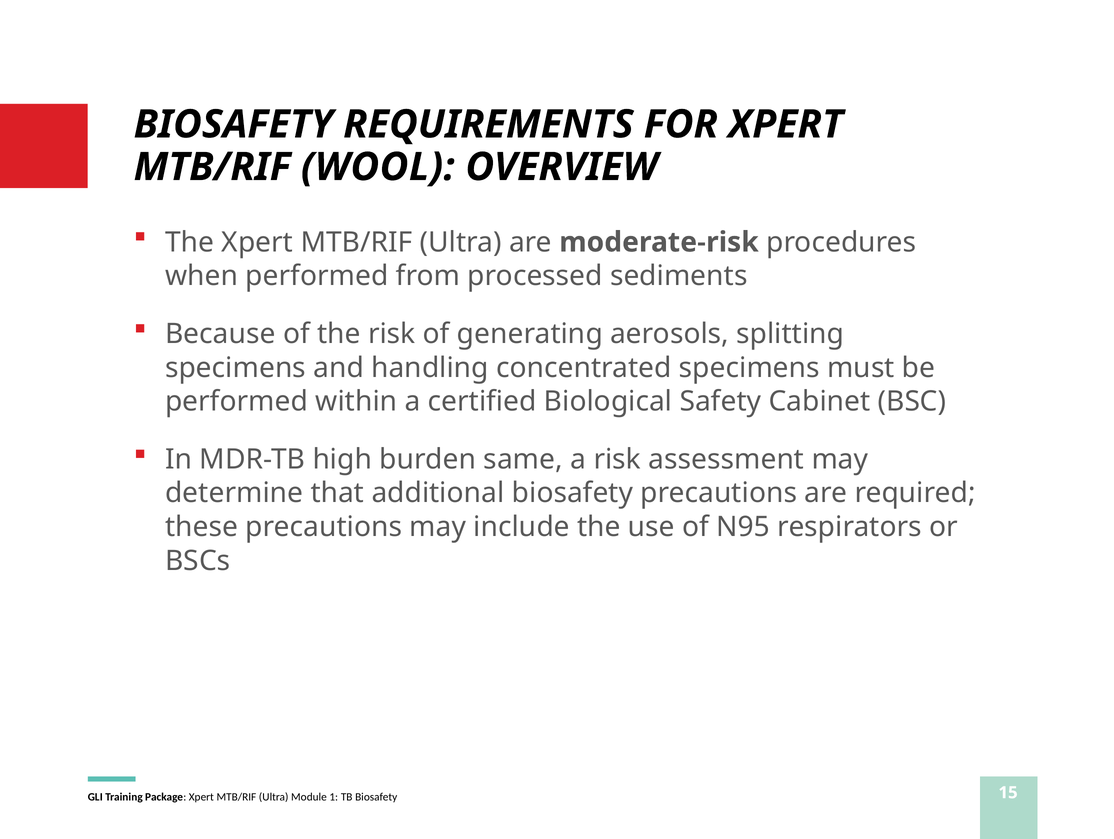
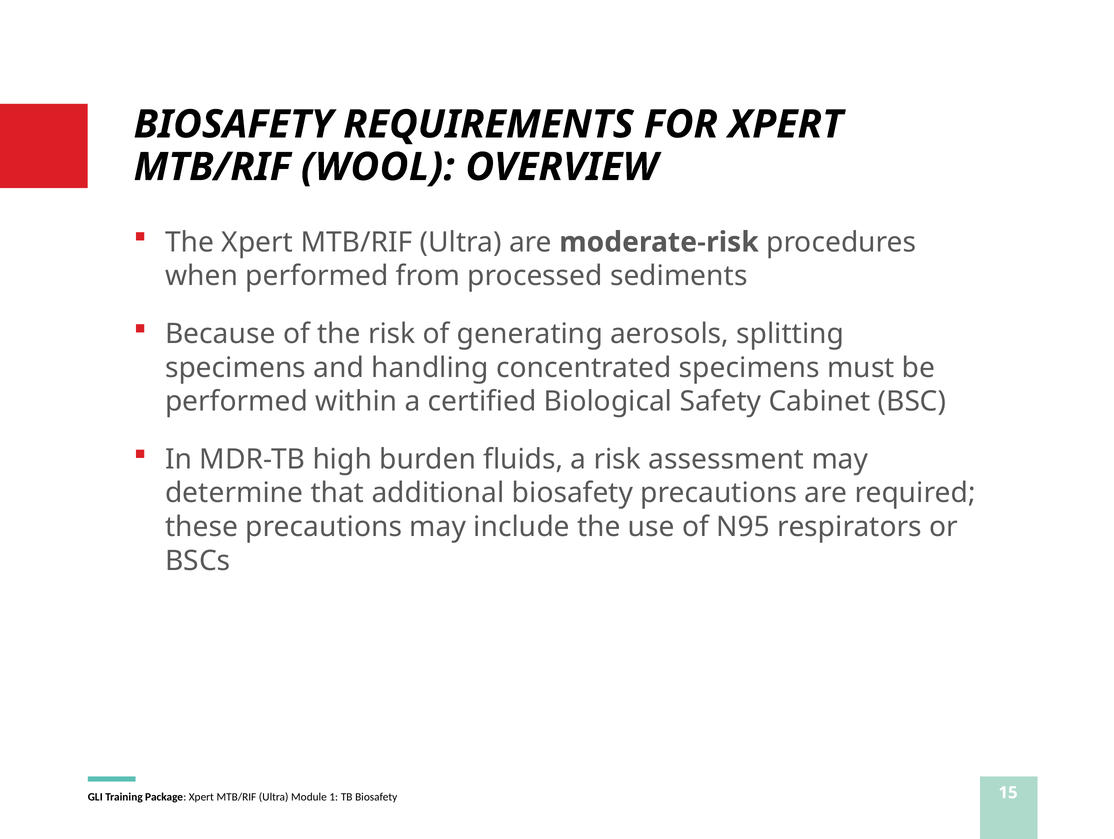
same: same -> fluids (523, 459)
